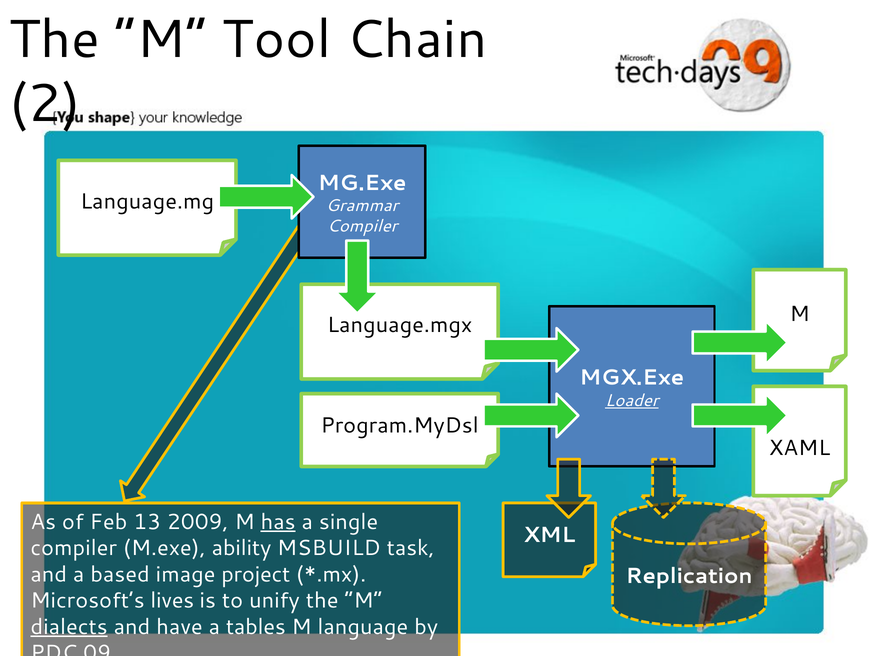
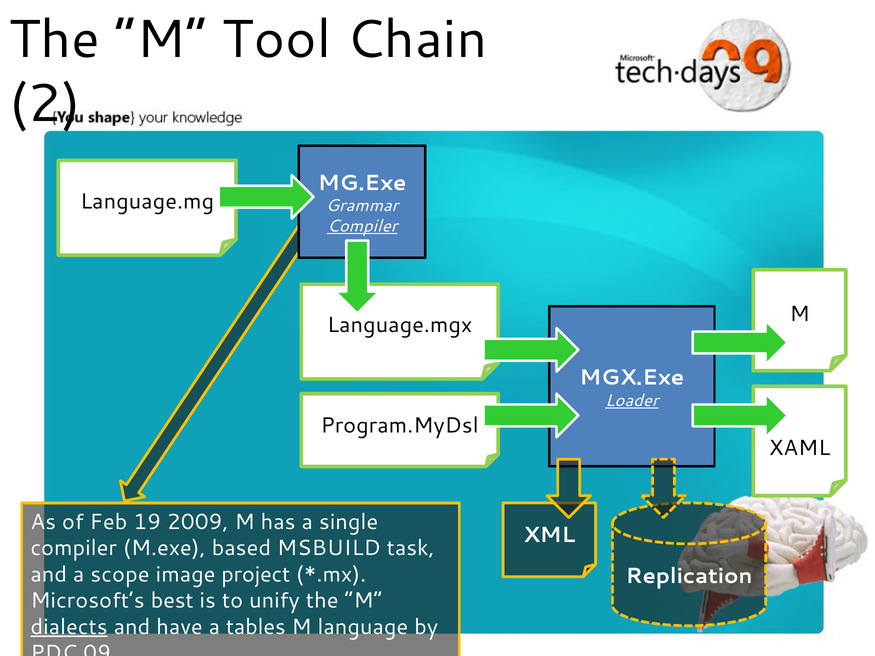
Compiler underline: none -> present (362, 226)
13: 13 -> 19 (147, 522)
has underline: present -> none (278, 522)
ability: ability -> based (241, 548)
based: based -> scope (120, 575)
lives: lives -> best (172, 601)
